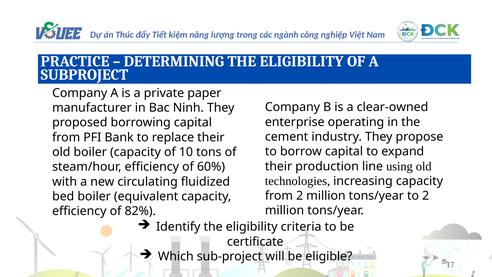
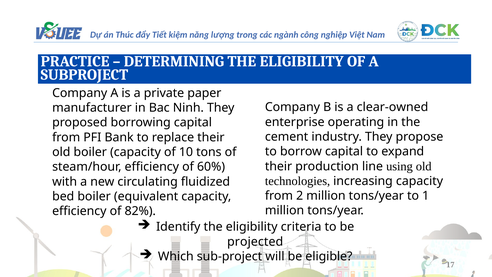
to 2: 2 -> 1 (426, 196)
certificate: certificate -> projected (255, 241)
